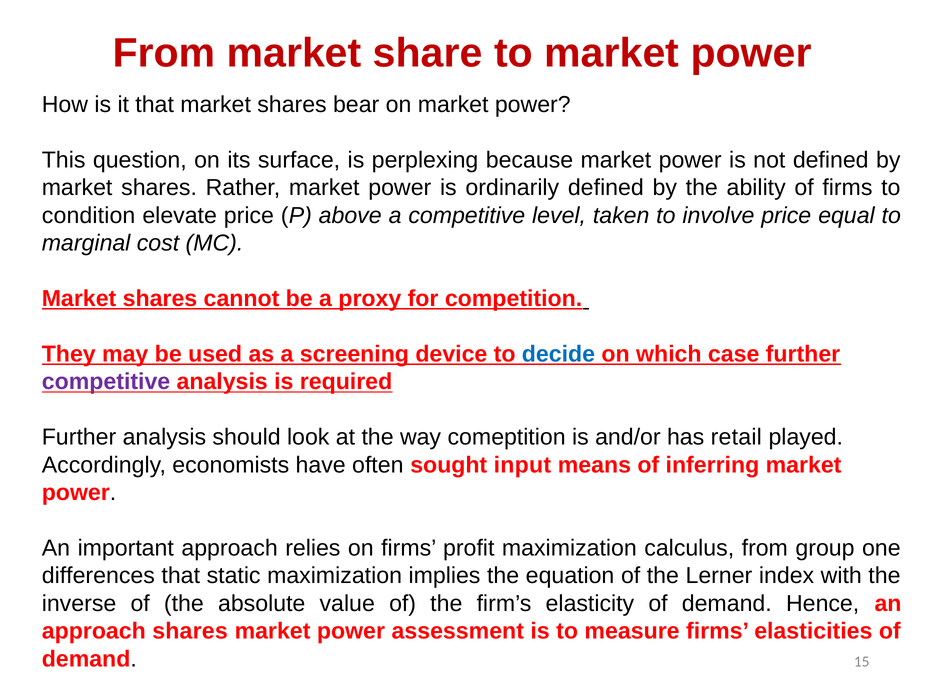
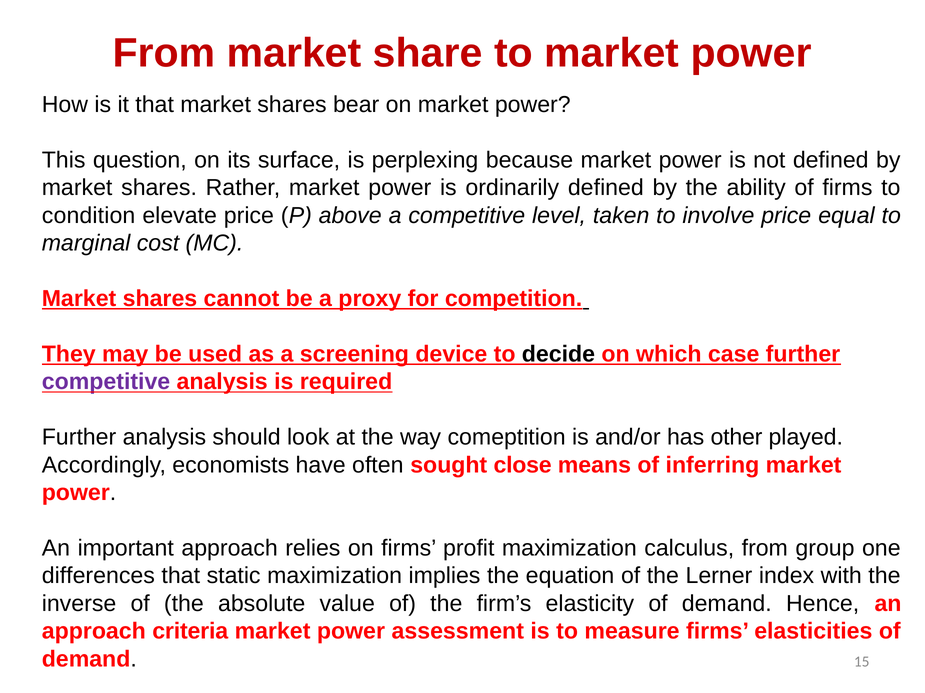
decide colour: blue -> black (558, 354)
retail: retail -> other (736, 438)
input: input -> close (523, 465)
approach shares: shares -> criteria (190, 632)
